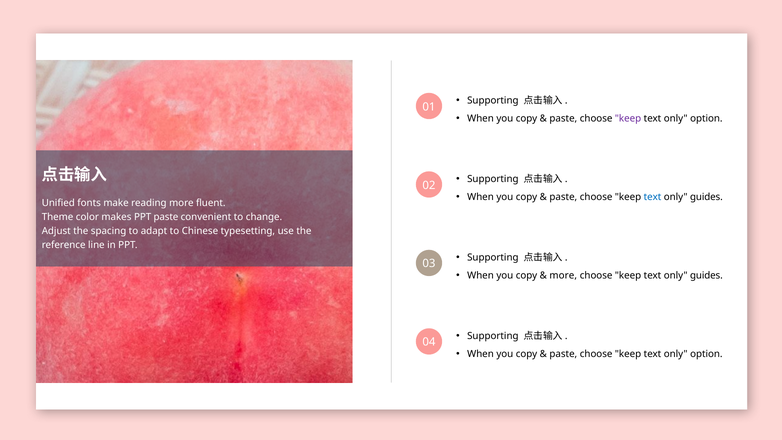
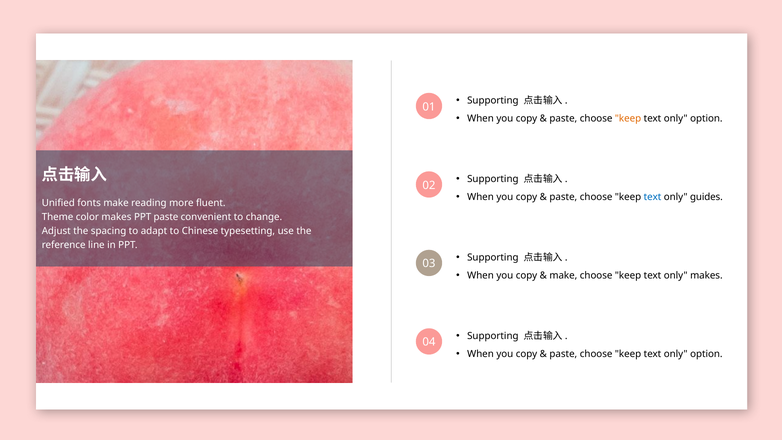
keep colour: purple -> orange (628, 118)
more: more -> make (563, 275)
guides: guides -> makes (706, 275)
